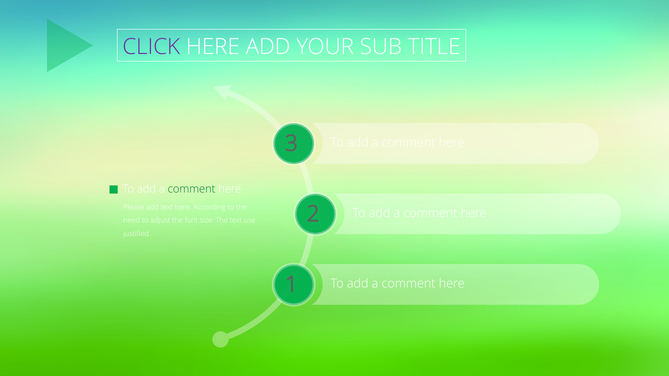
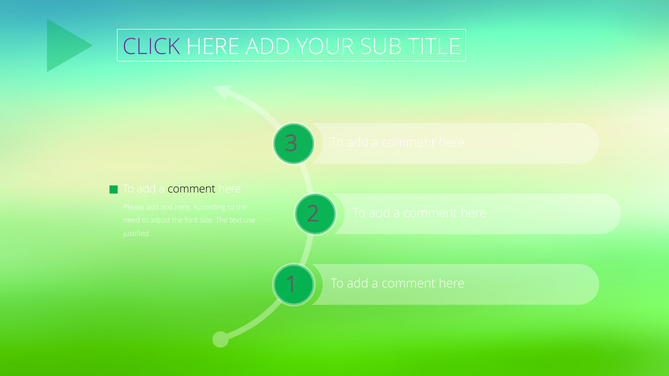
comment colour: green -> black (192, 189)
